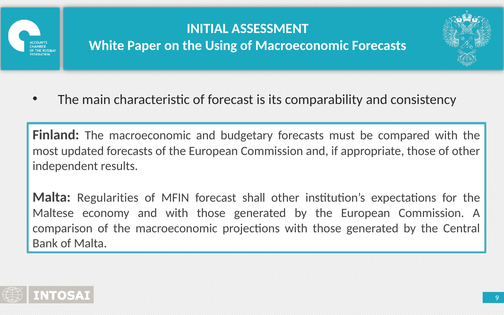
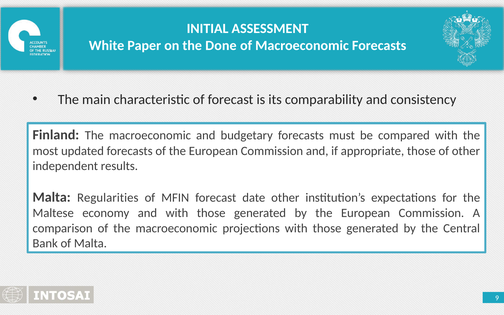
Using: Using -> Done (221, 45)
shall: shall -> date (254, 198)
